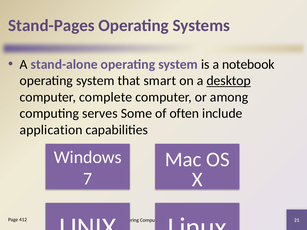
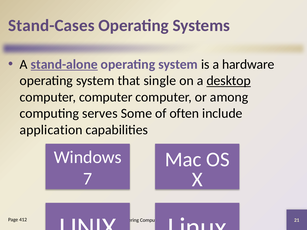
Stand-Pages: Stand-Pages -> Stand-Cases (51, 25)
stand-alone underline: none -> present (64, 64)
notebook: notebook -> hardware (248, 64)
smart: smart -> single (160, 81)
complete: complete -> computer (106, 97)
